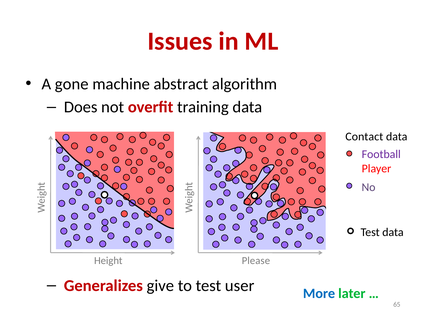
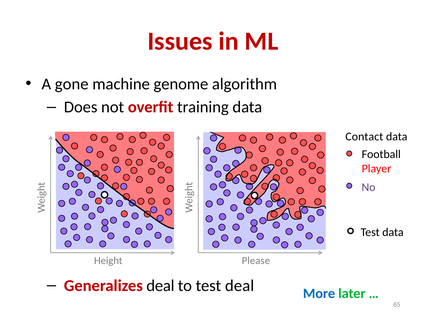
abstract: abstract -> genome (181, 84)
Football colour: purple -> black (381, 155)
Generalizes give: give -> deal (160, 286)
test user: user -> deal (240, 286)
